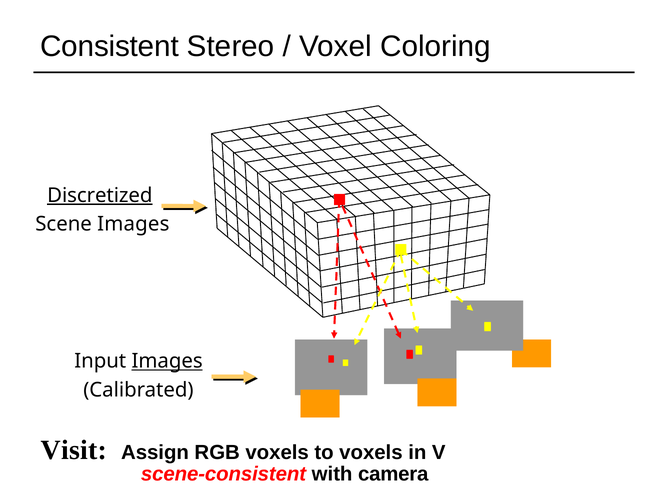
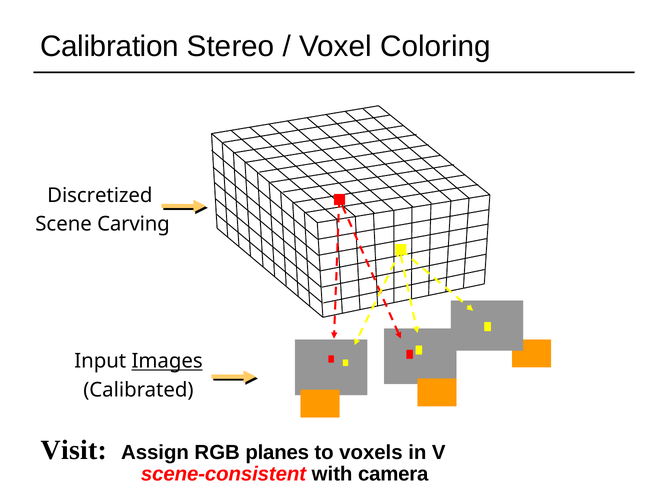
Consistent: Consistent -> Calibration (109, 47)
Discretized underline: present -> none (100, 196)
Scene Images: Images -> Carving (133, 224)
RGB voxels: voxels -> planes (277, 452)
